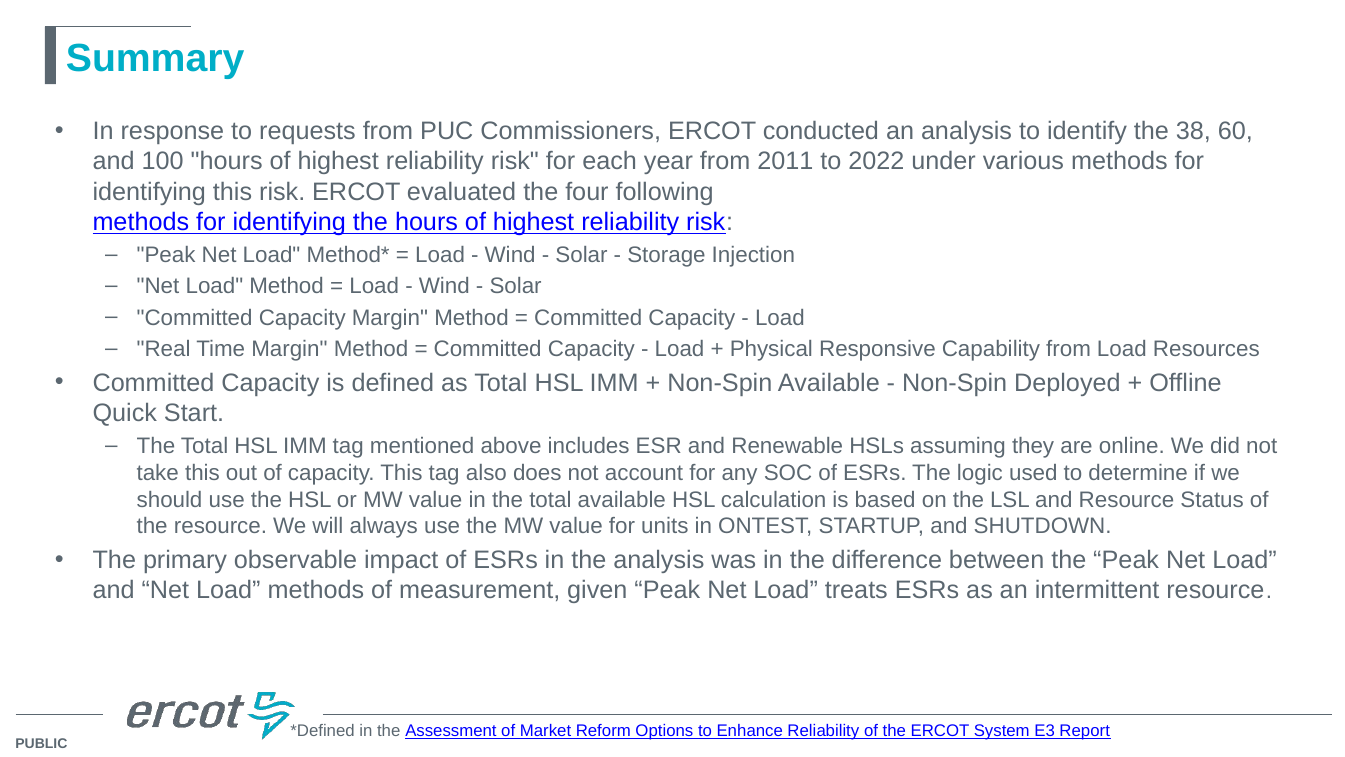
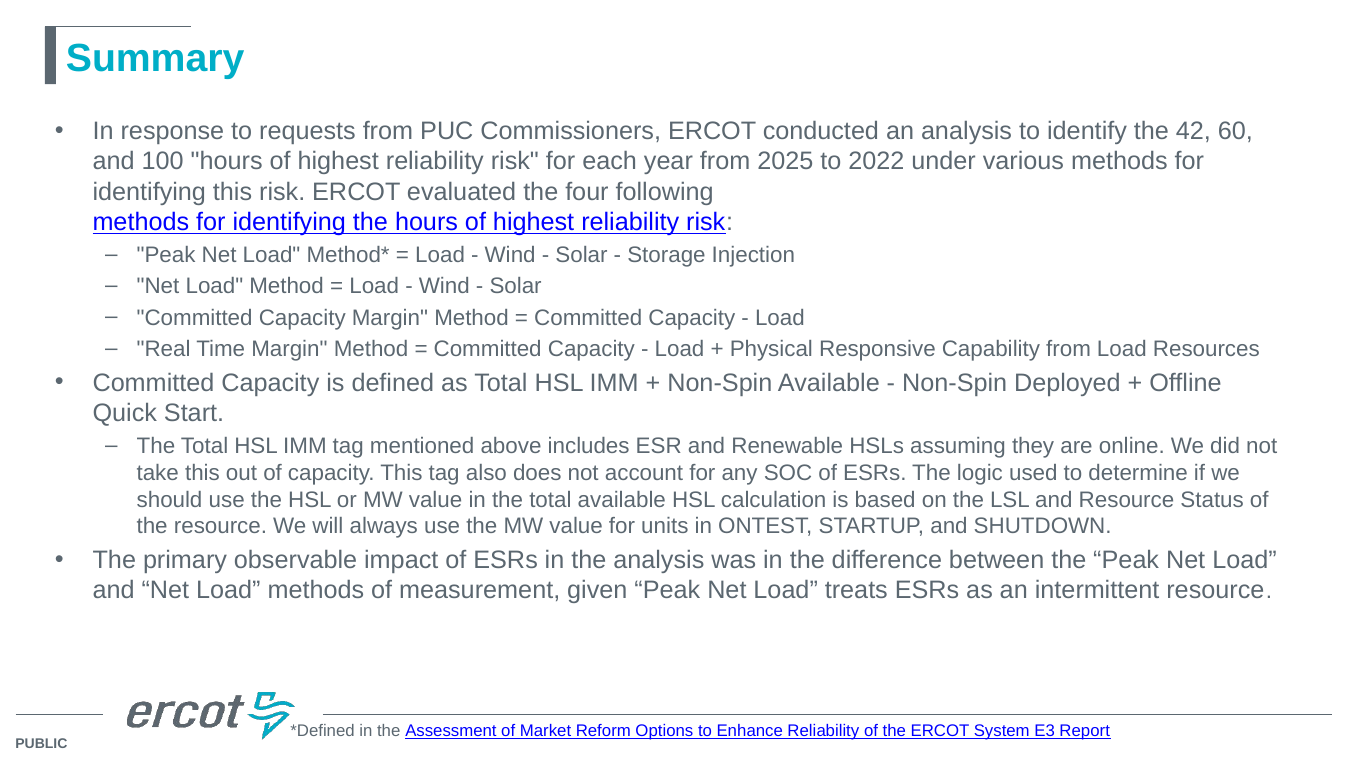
38: 38 -> 42 (1193, 131)
2011: 2011 -> 2025 (785, 161)
